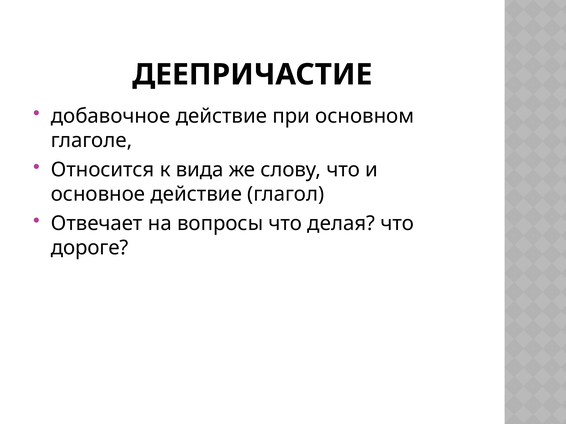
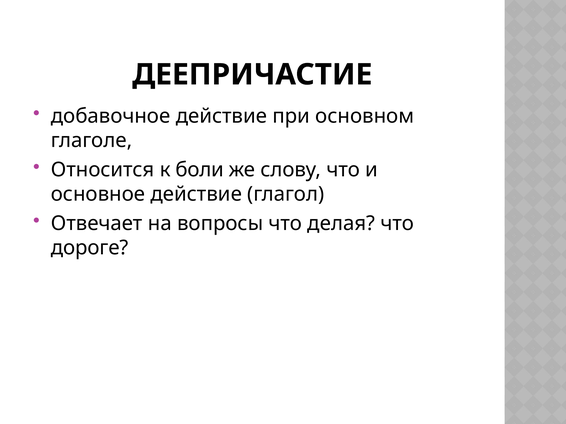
вида: вида -> боли (200, 170)
